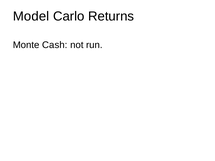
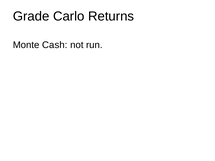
Model: Model -> Grade (31, 16)
